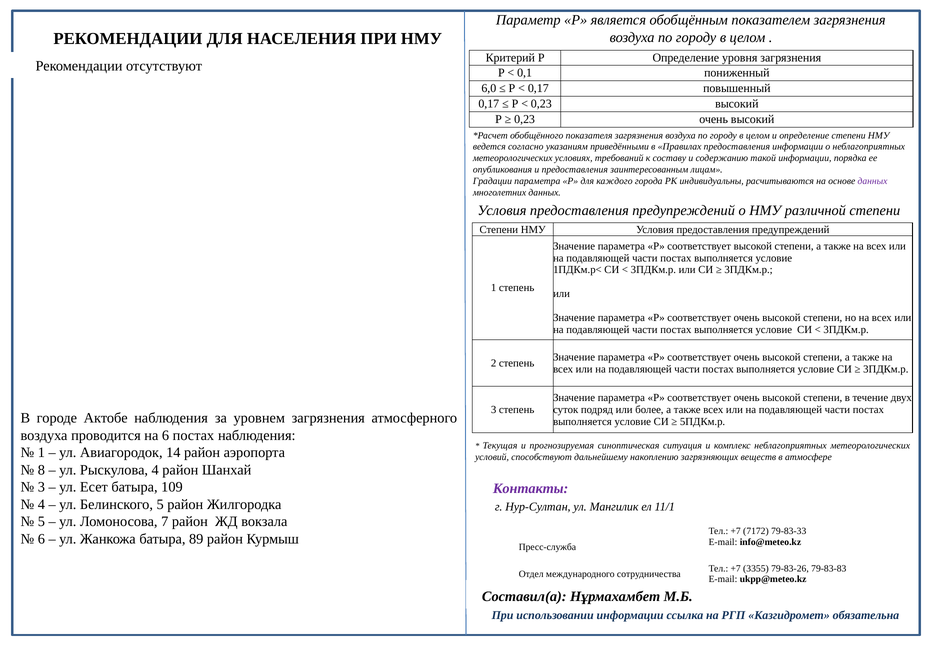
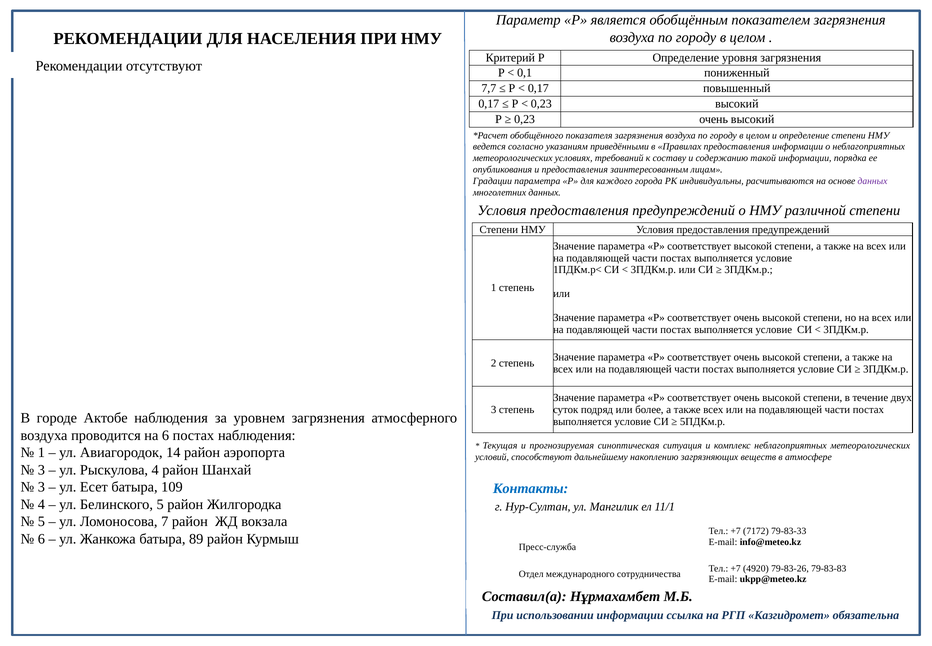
6,0: 6,0 -> 7,7 (489, 88)
8: 8 -> 3 (41, 469)
Контакты colour: purple -> blue (531, 488)
3355: 3355 -> 4920 (756, 568)
